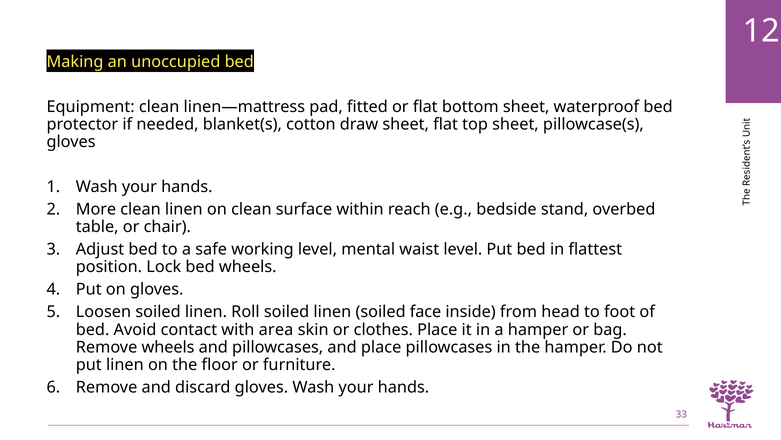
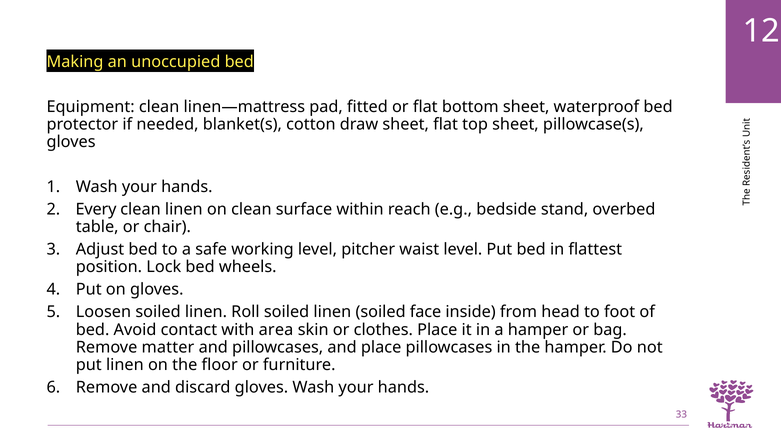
More: More -> Every (96, 209)
mental: mental -> pitcher (368, 249)
Remove wheels: wheels -> matter (168, 347)
